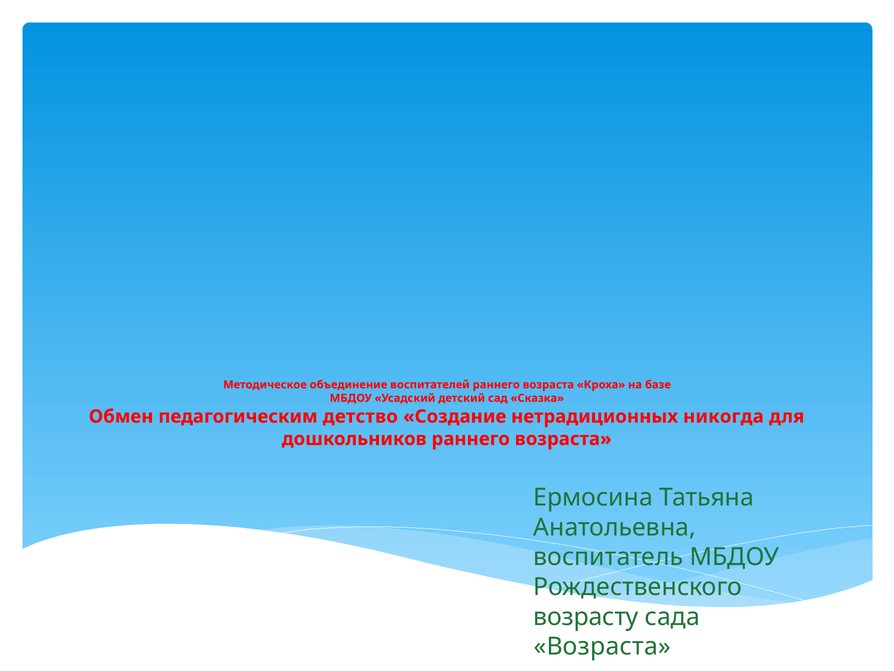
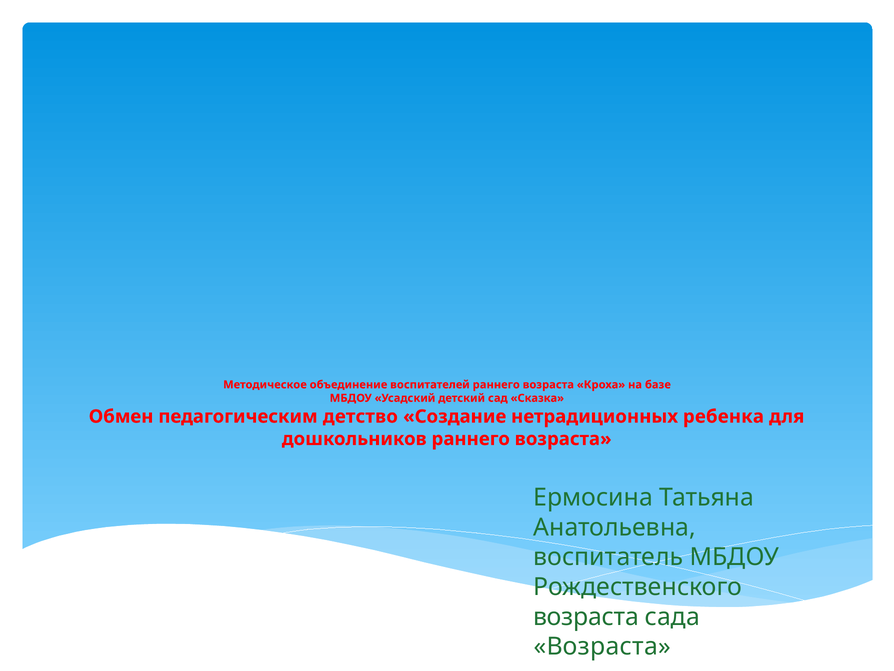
никогда: никогда -> ребенка (723, 416)
возрасту: возрасту -> возраста (586, 616)
